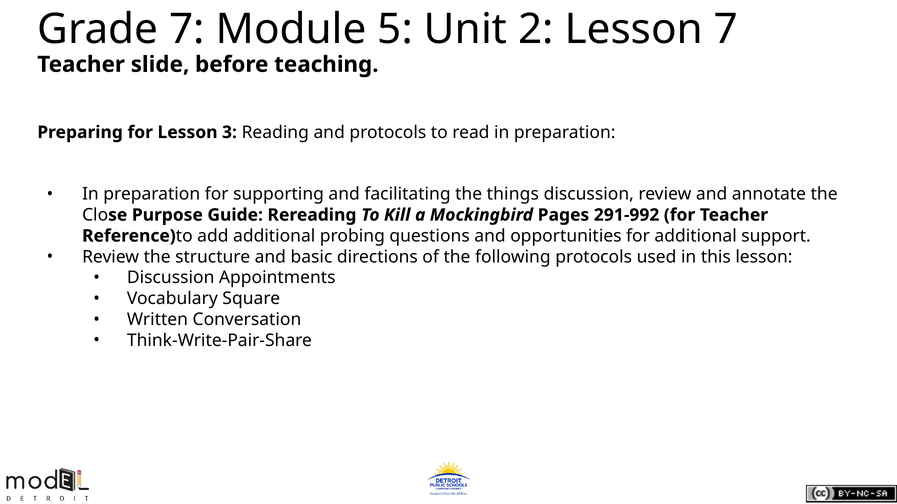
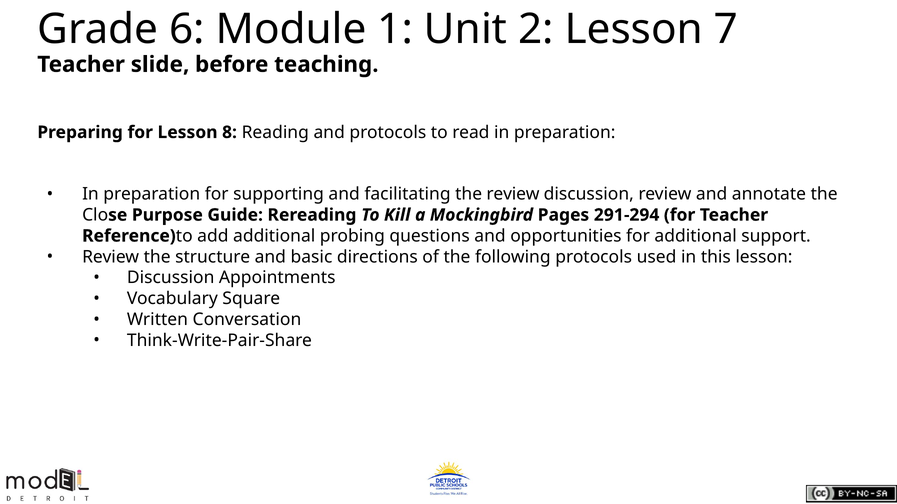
Grade 7: 7 -> 6 (187, 29)
5: 5 -> 1 (395, 29)
3: 3 -> 8 (229, 132)
the things: things -> review (513, 194)
291-992: 291-992 -> 291-294 (627, 215)
